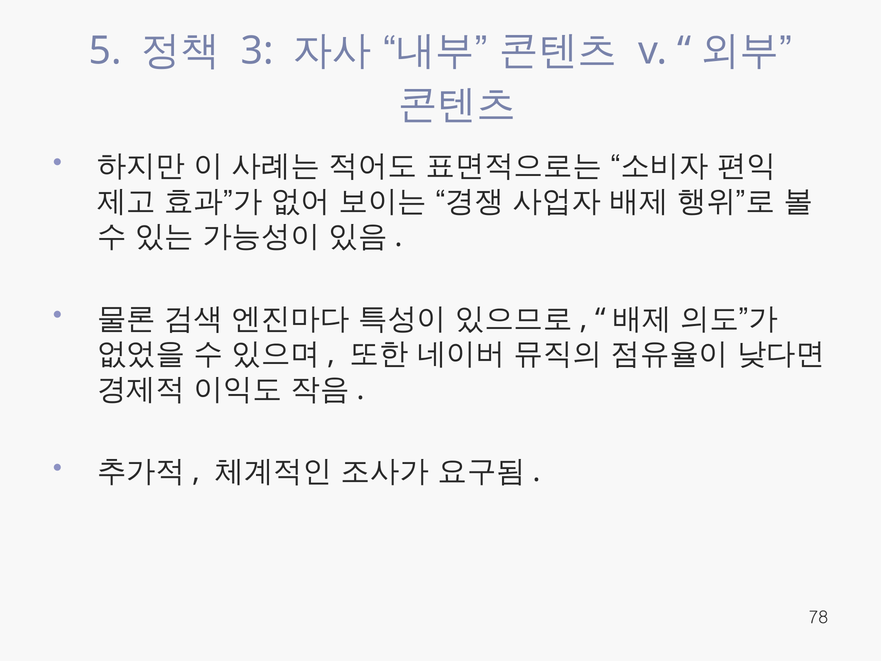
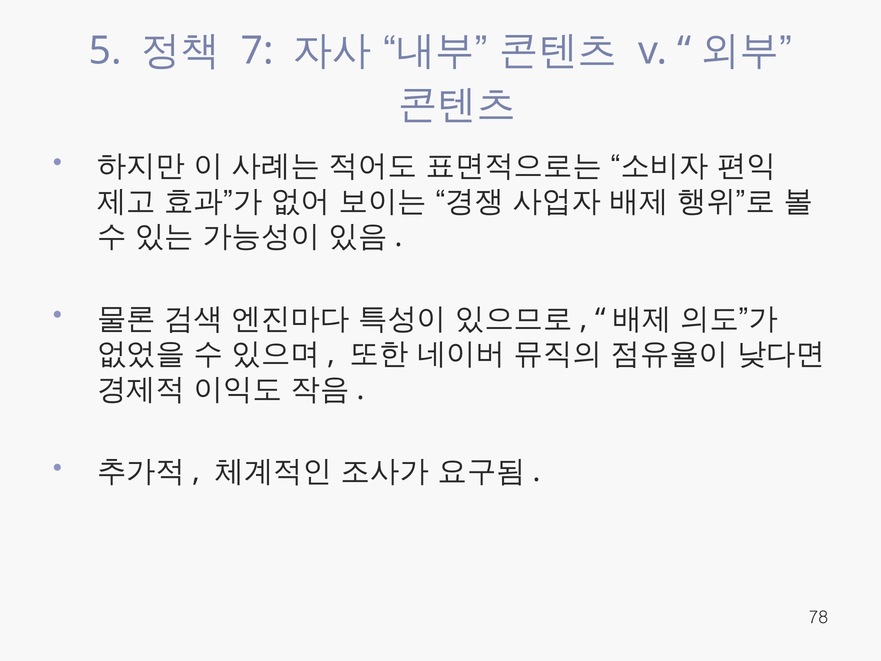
3: 3 -> 7 (257, 51)
